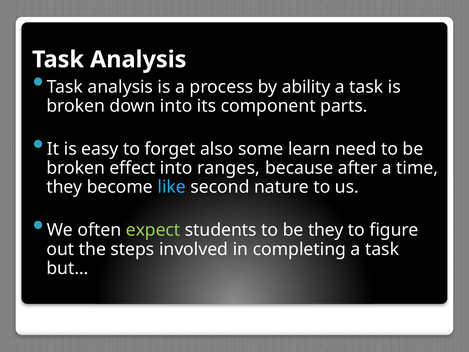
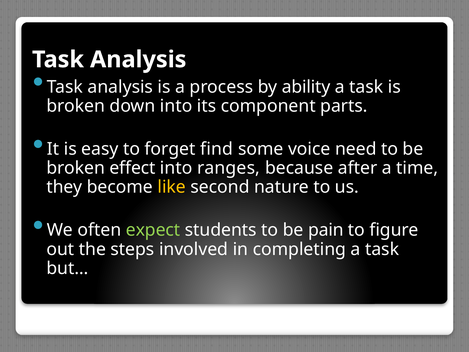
also: also -> find (217, 149)
learn: learn -> voice (309, 149)
like colour: light blue -> yellow (172, 187)
be they: they -> pain (326, 230)
